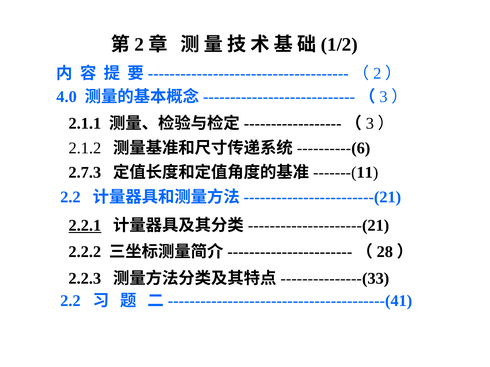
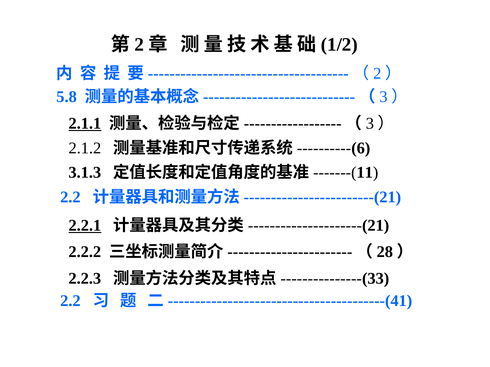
4.0: 4.0 -> 5.8 (67, 97)
2.1.1 underline: none -> present (85, 124)
2.7.3: 2.7.3 -> 3.1.3 (85, 173)
